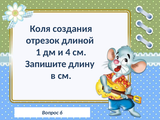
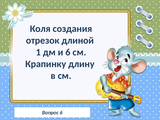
и 4: 4 -> 6 (68, 52)
Запишите: Запишите -> Крапинку (46, 64)
